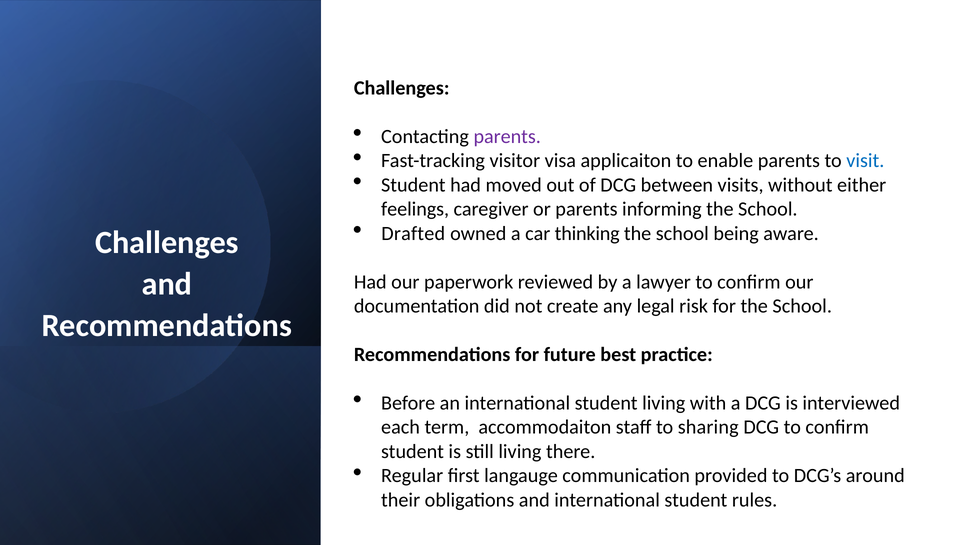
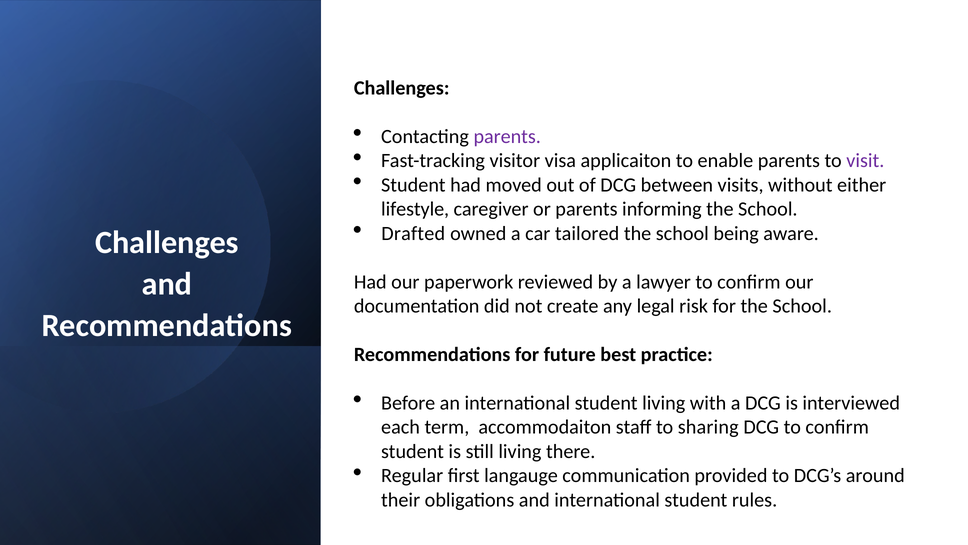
visit colour: blue -> purple (865, 161)
feelings: feelings -> lifestyle (415, 209)
thinking: thinking -> tailored (587, 233)
